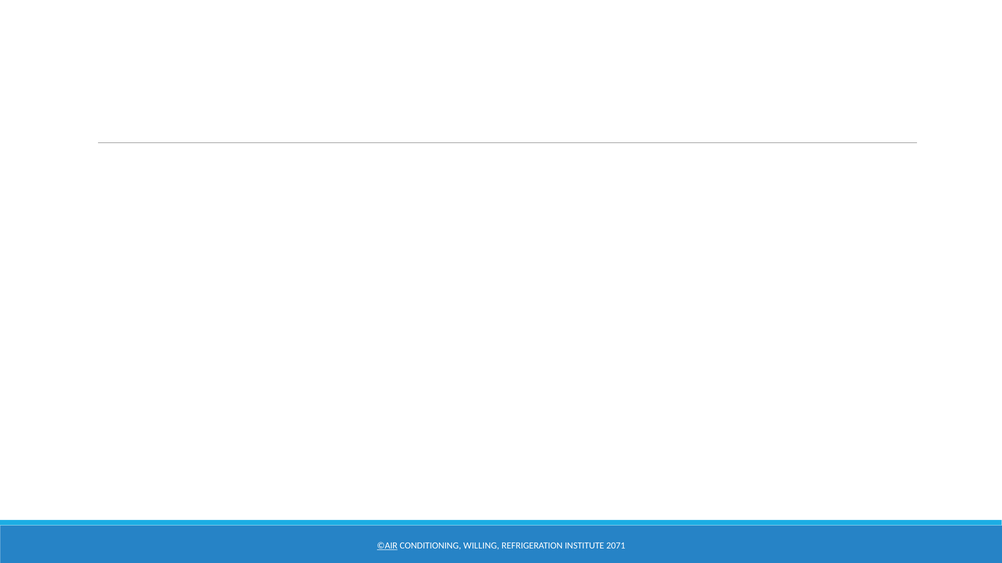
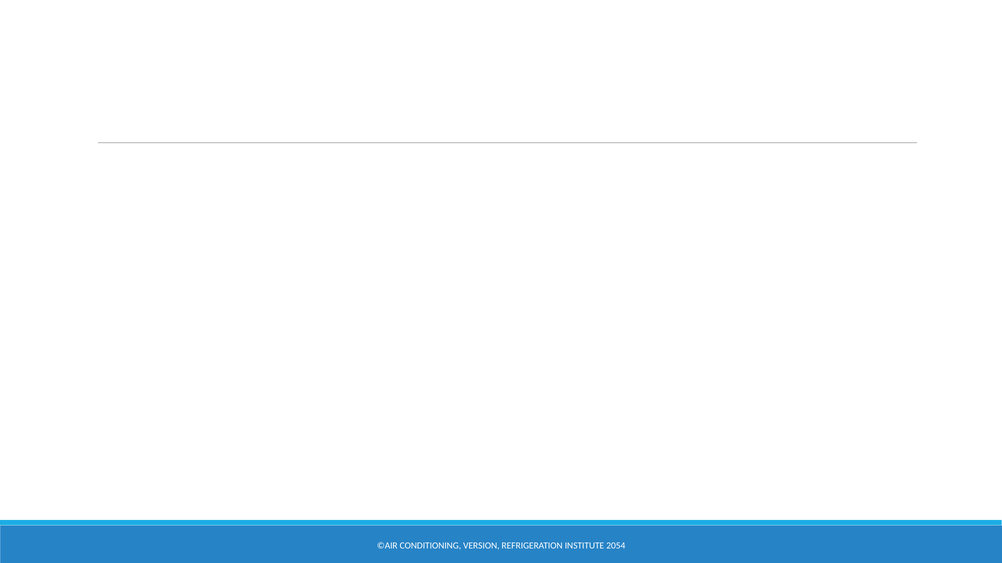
©AIR underline: present -> none (387, 546)
WILLING: WILLING -> VERSION (481, 546)
2071: 2071 -> 2054 (616, 546)
